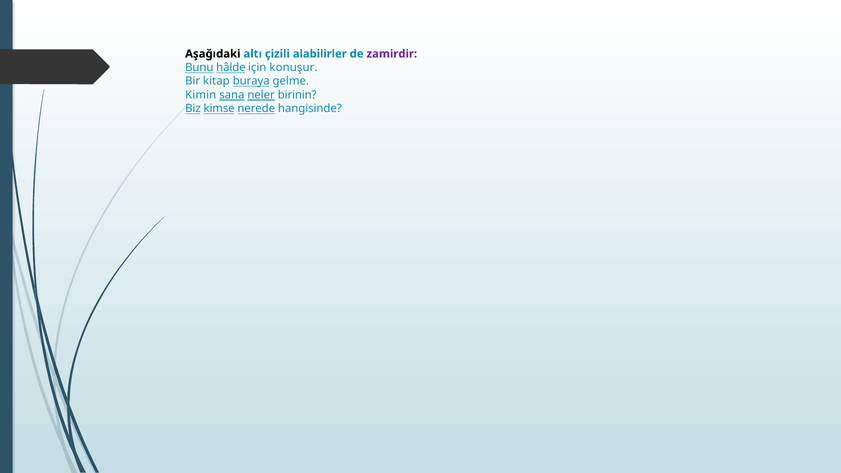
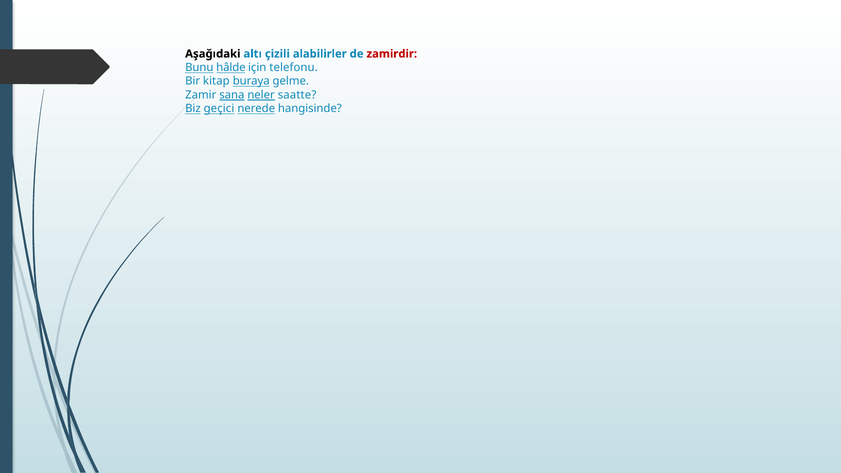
zamirdir colour: purple -> red (392, 54)
konuşur: konuşur -> telefonu (294, 68)
Kimin: Kimin -> Zamir (201, 95)
birinin: birinin -> saatte (297, 95)
kimse: kimse -> geçici (219, 109)
